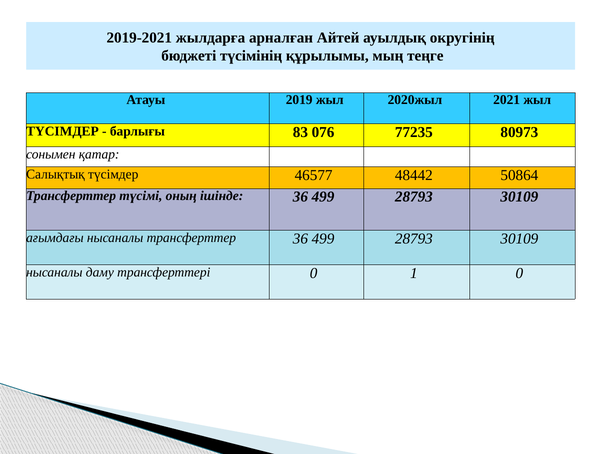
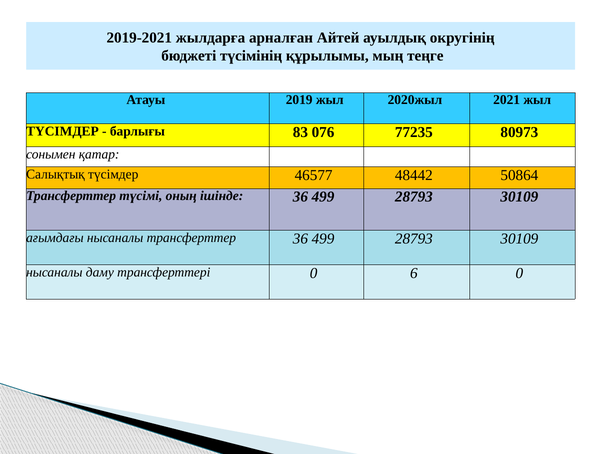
1: 1 -> 6 (414, 273)
